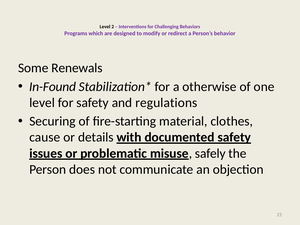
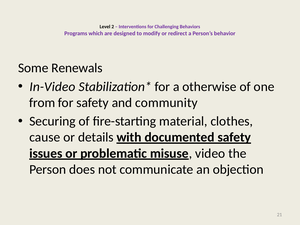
In-Found: In-Found -> In-Video (52, 87)
level: level -> from (42, 103)
regulations: regulations -> community (166, 103)
safely: safely -> video (210, 153)
